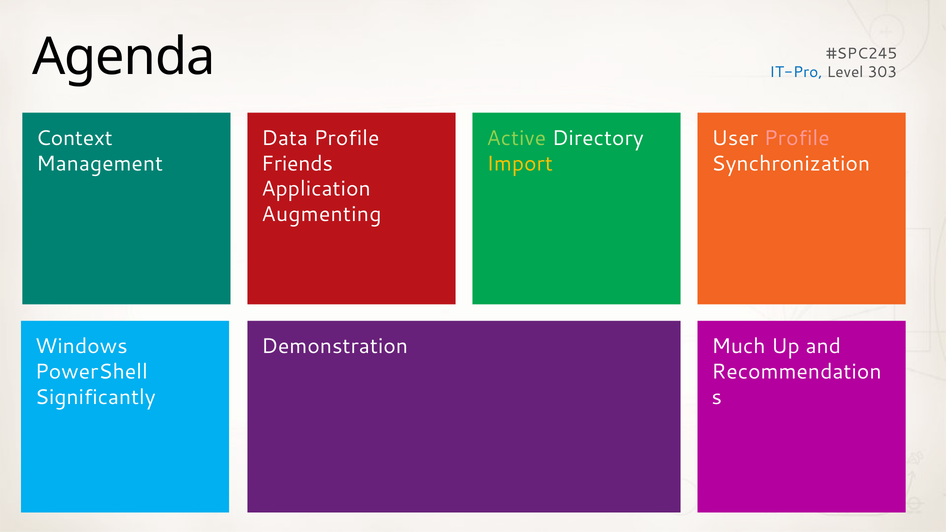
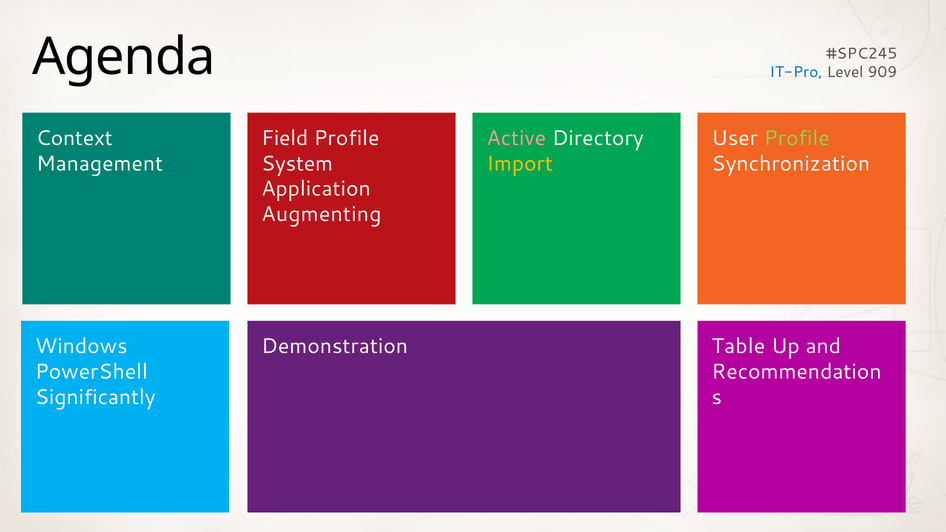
303: 303 -> 909 (882, 72)
Data: Data -> Field (285, 138)
Active colour: light green -> pink (516, 138)
Profile colour: pink -> light green (797, 138)
Friends: Friends -> System (297, 164)
Much: Much -> Table (738, 346)
